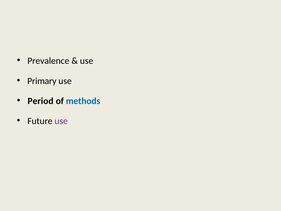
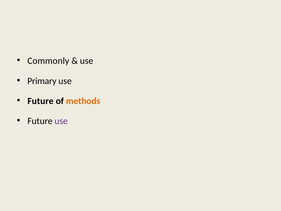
Prevalence: Prevalence -> Commonly (48, 61)
Period: Period -> Future (41, 101)
methods colour: blue -> orange (83, 101)
